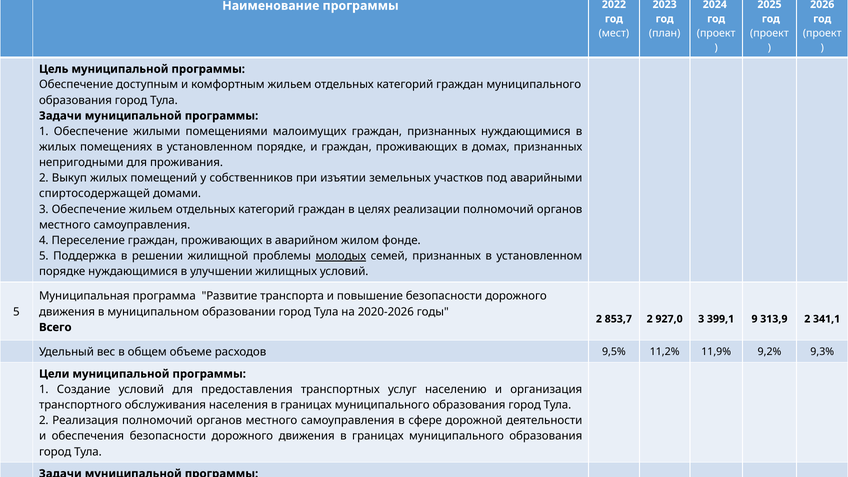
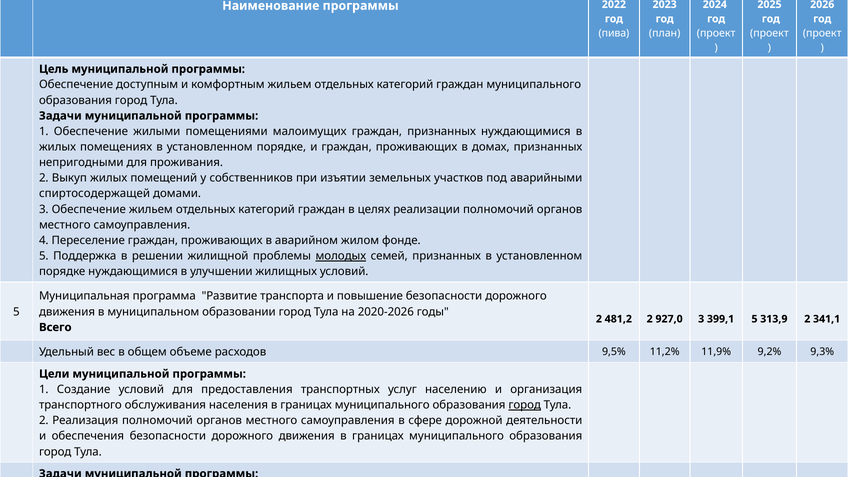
мест: мест -> пива (614, 33)
853,7: 853,7 -> 481,2 (618, 319)
399,1 9: 9 -> 5 (754, 319)
город underline: none -> present (525, 405)
